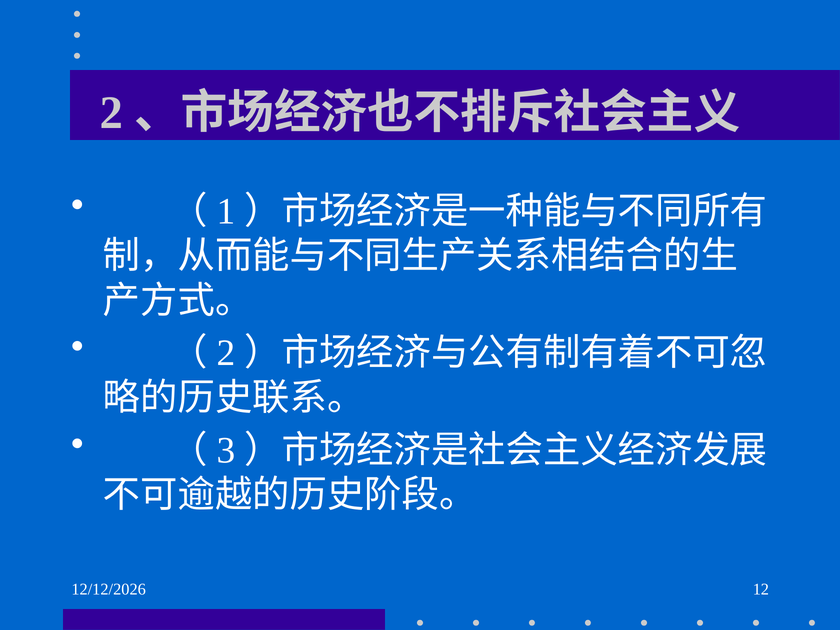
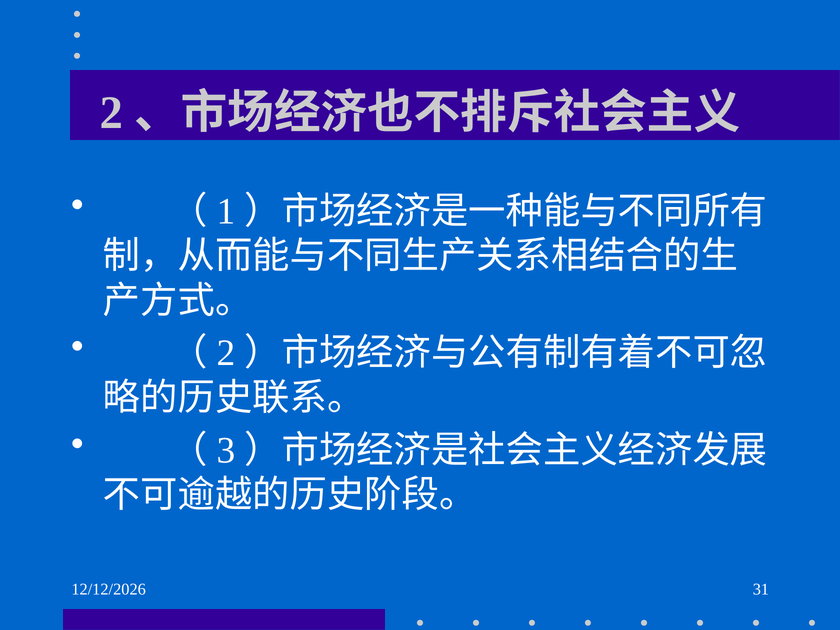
12: 12 -> 31 (761, 589)
